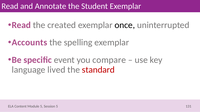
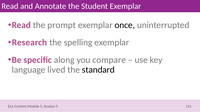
created: created -> prompt (62, 25)
Accounts: Accounts -> Research (29, 43)
event: event -> along (64, 60)
standard colour: red -> black (98, 70)
